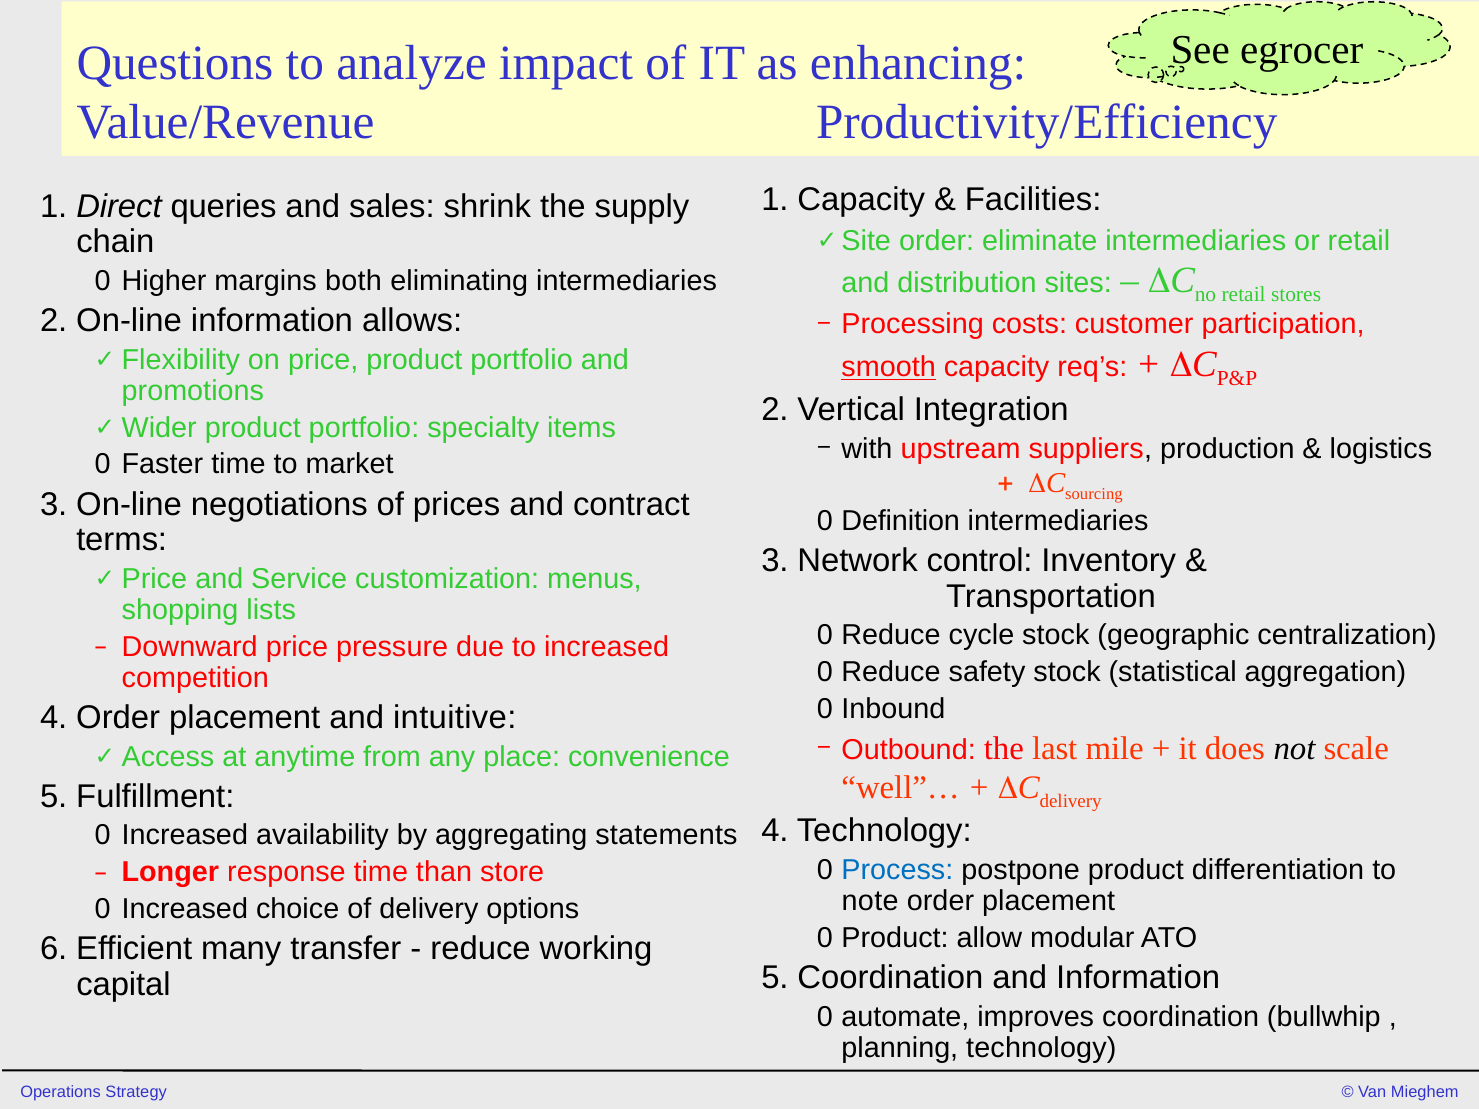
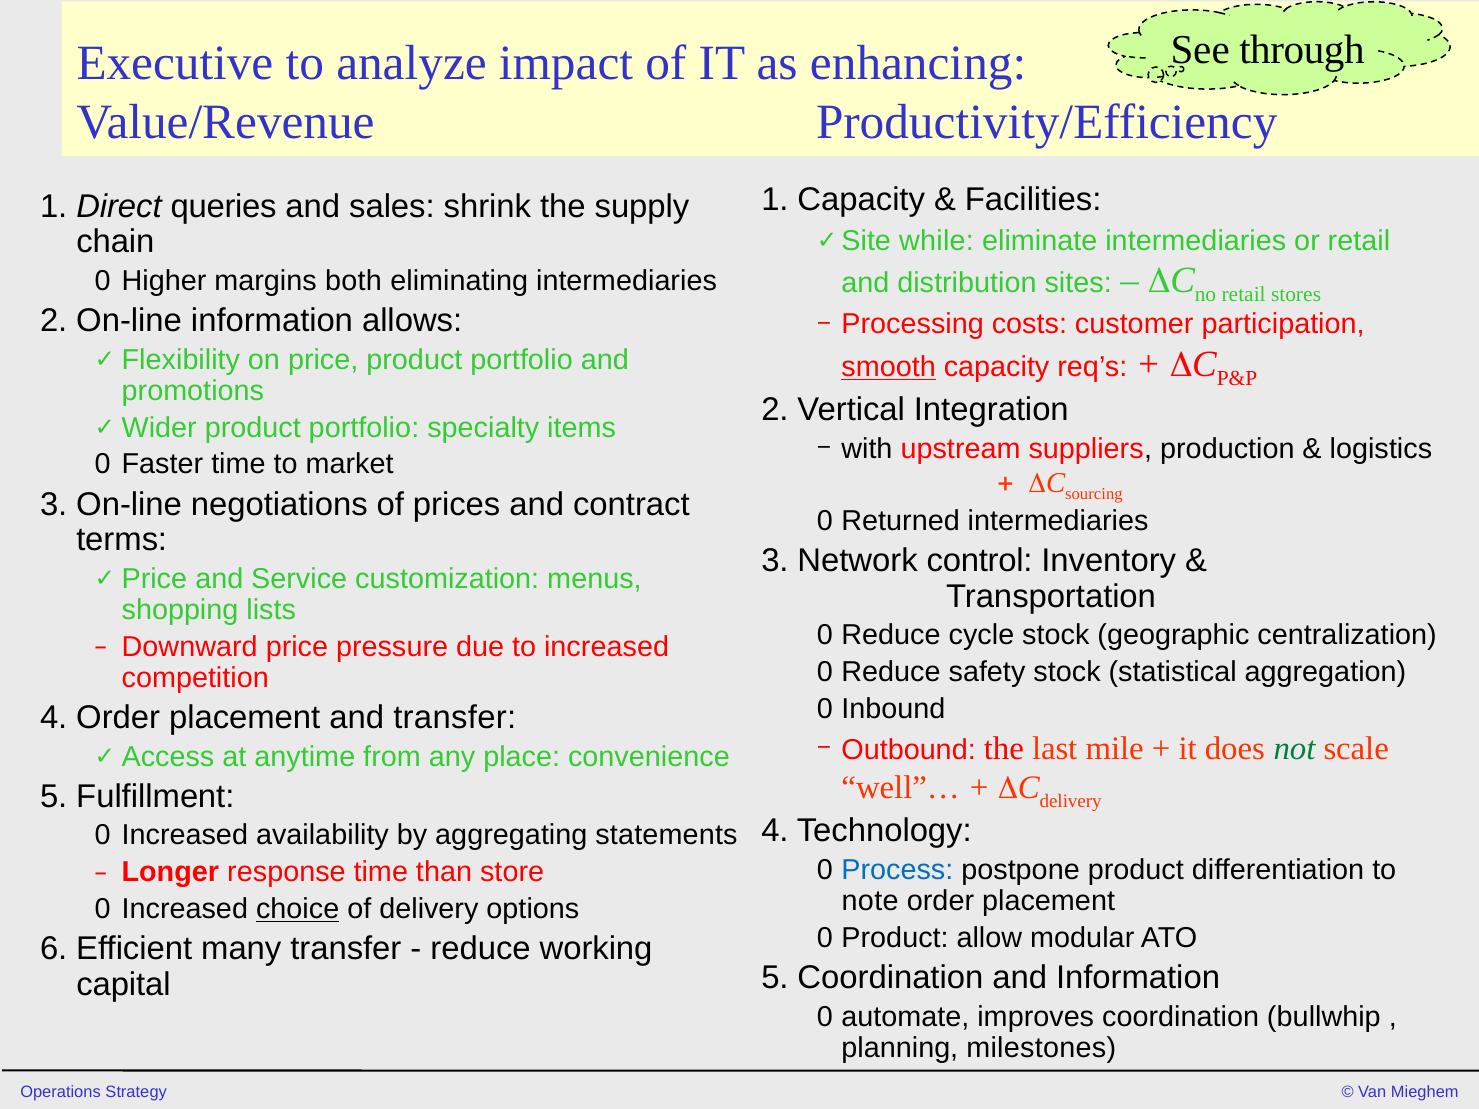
egrocer: egrocer -> through (1302, 50)
Questions: Questions -> Executive (175, 63)
order: order -> while (936, 241)
Definition: Definition -> Returned (901, 521)
and intuitive: intuitive -> transfer (455, 718)
not colour: black -> green (1294, 749)
choice underline: none -> present (298, 909)
planning technology: technology -> milestones (1041, 1048)
